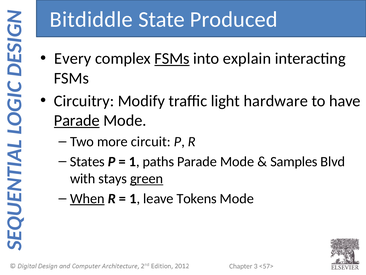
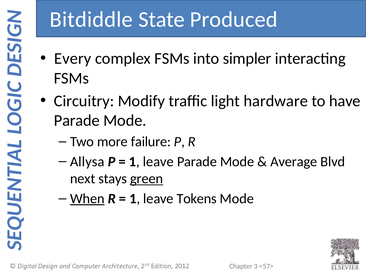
FSMs underline: present -> none (172, 58)
explain: explain -> simpler (247, 58)
Parade underline: present -> none (77, 120)
circuit: circuit -> failure (151, 141)
States: States -> Allysa (87, 161)
paths: paths -> leave (158, 161)
Samples: Samples -> Average (294, 161)
with: with -> next (83, 178)
